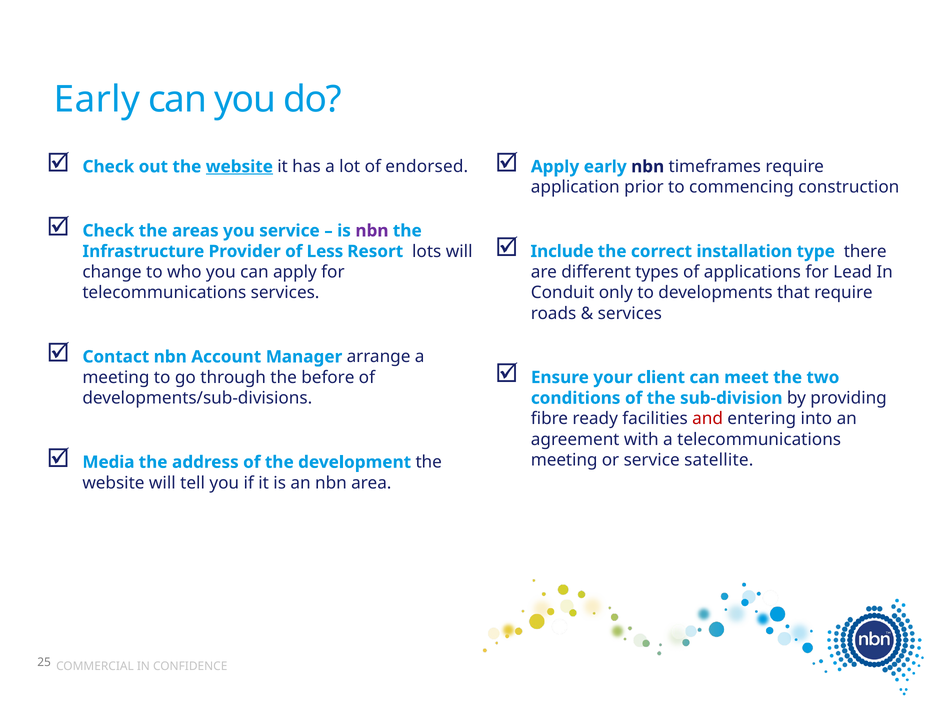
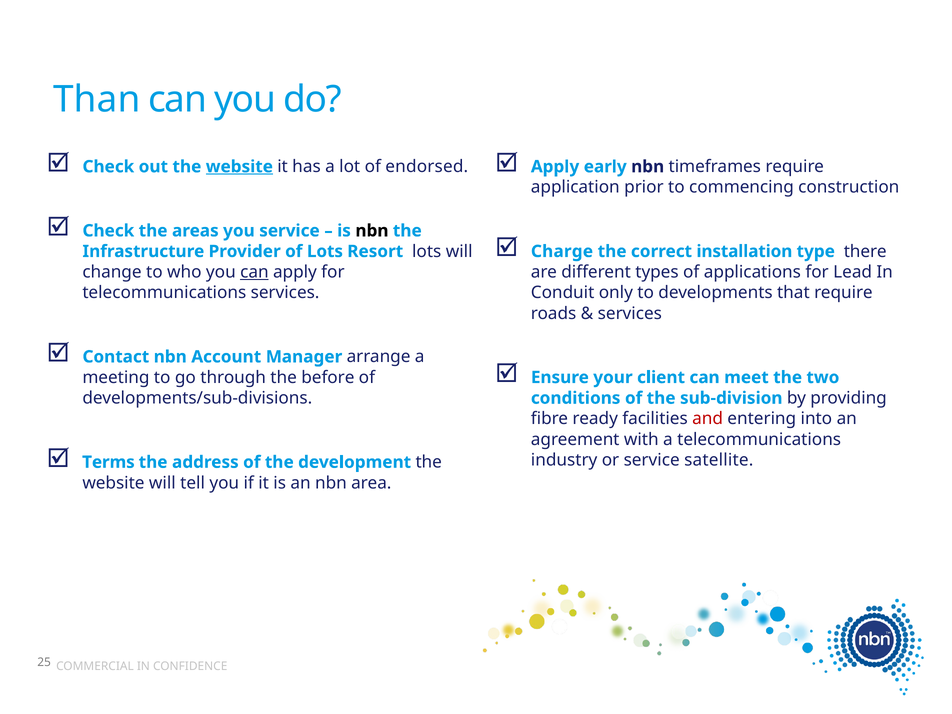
Early: Early -> Than (97, 100)
nbn colour: purple -> black (372, 231)
Include: Include -> Charge (562, 251)
of Less: Less -> Lots (325, 251)
can underline: none -> present (254, 272)
Media: Media -> Terms (108, 462)
meeting: meeting -> industry (564, 460)
